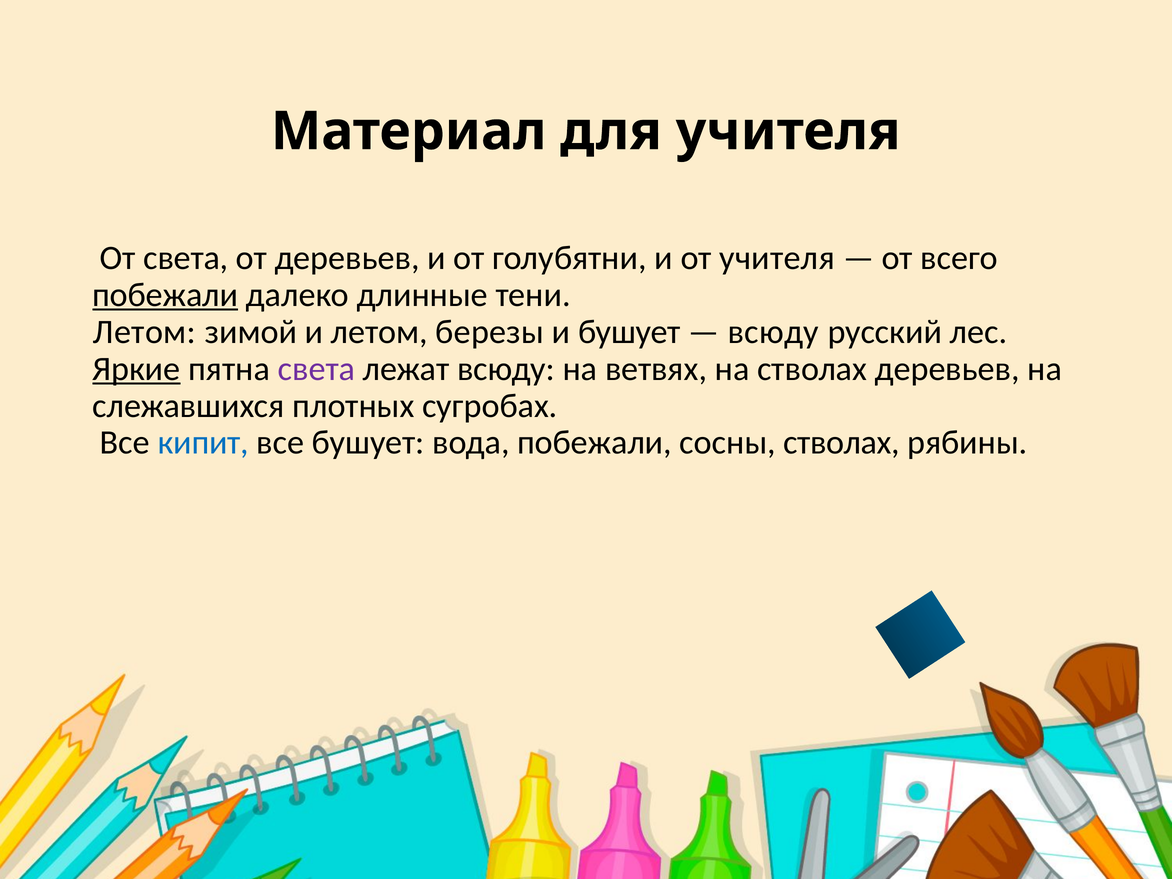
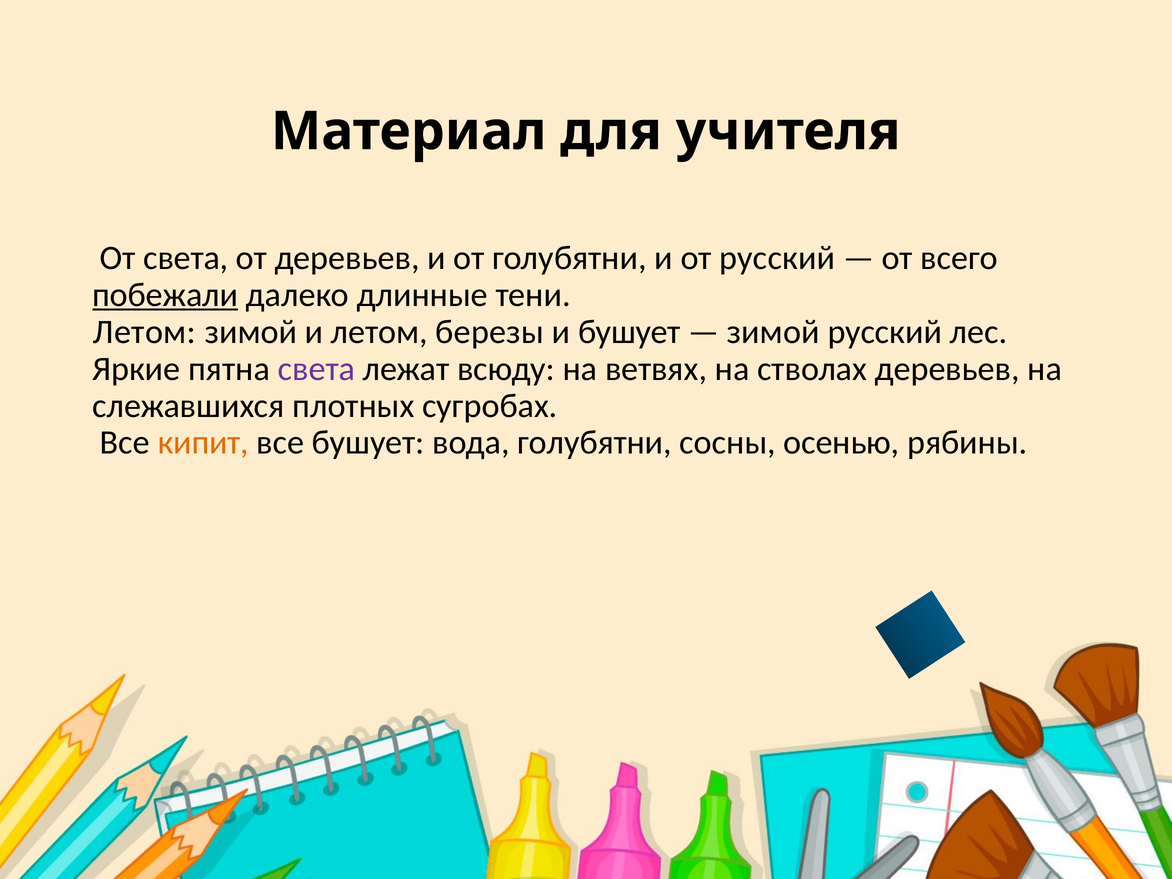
от учителя: учителя -> русский (777, 258)
всюду: всюду -> зимой (773, 332)
Яркие underline: present -> none (136, 369)
кипит colour: blue -> orange (203, 443)
вода побежали: побежали -> голубятни (595, 443)
сосны стволах: стволах -> осенью (841, 443)
